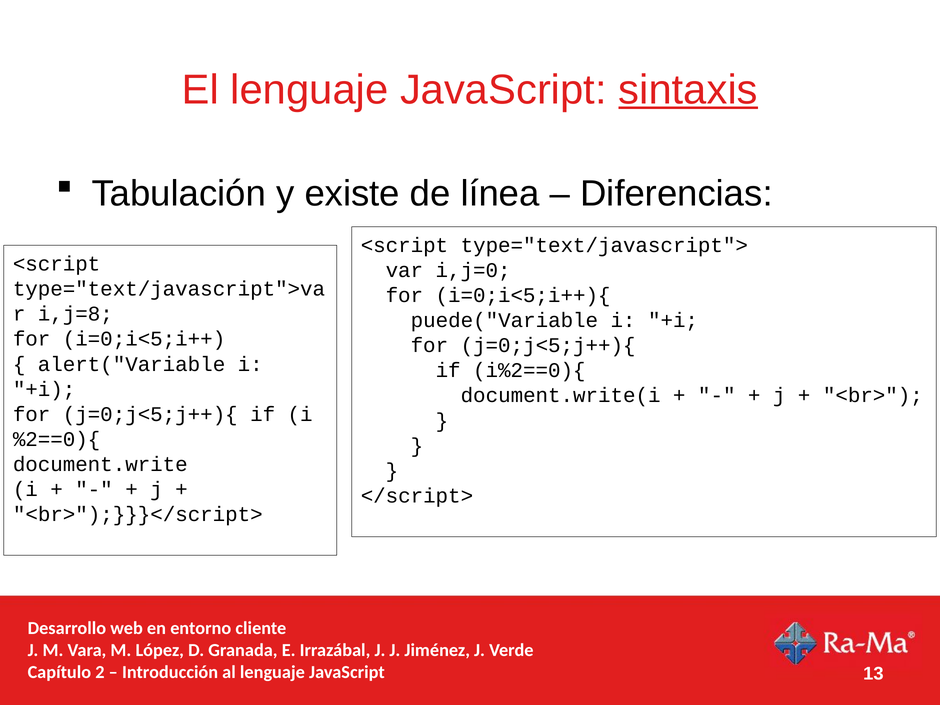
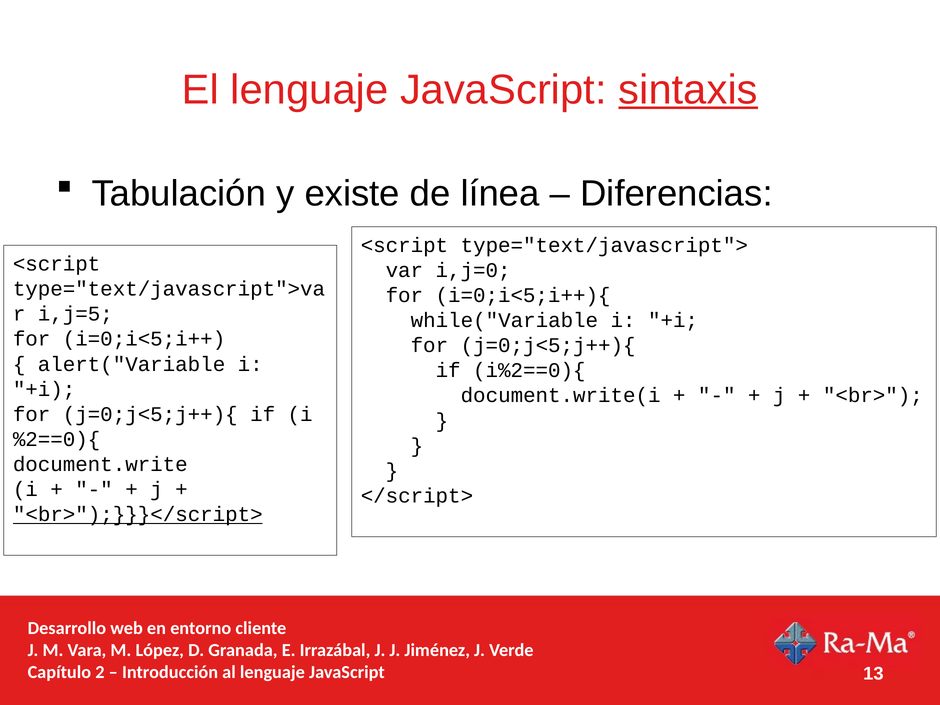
i,j=8: i,j=8 -> i,j=5 (75, 314)
puede("Variable: puede("Variable -> while("Variable (504, 320)
<br>");}}}</script> underline: none -> present (138, 514)
